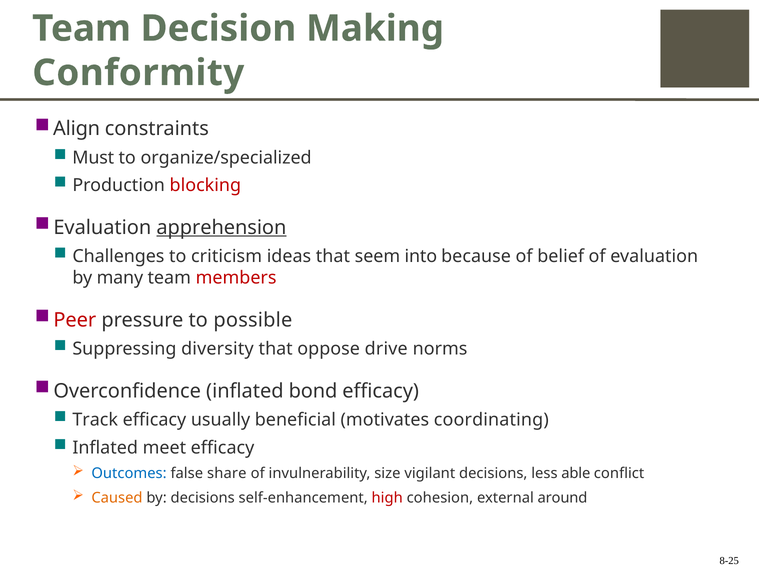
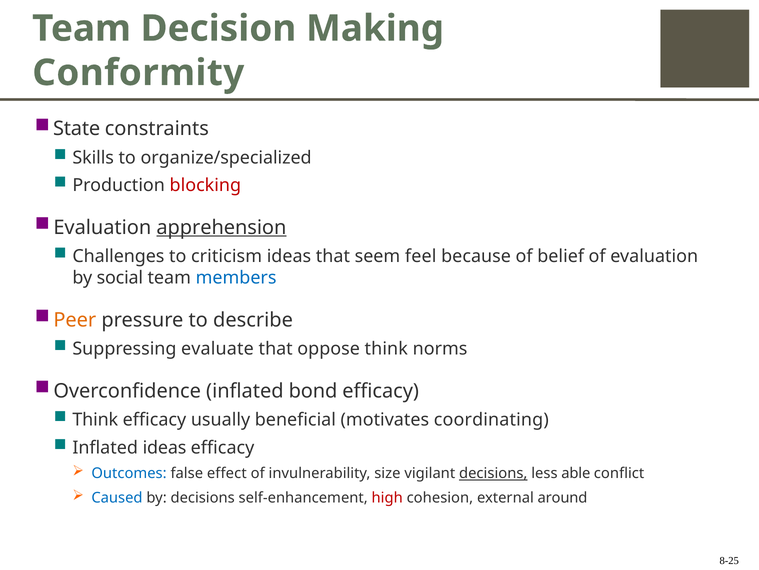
Align: Align -> State (77, 128)
Must: Must -> Skills (93, 157)
into: into -> feel (421, 256)
many: many -> social (120, 278)
members colour: red -> blue (236, 278)
Peer colour: red -> orange (75, 320)
possible: possible -> describe (253, 320)
diversity: diversity -> evaluate (217, 349)
oppose drive: drive -> think (386, 349)
Track: Track -> Think (95, 419)
Inflated meet: meet -> ideas (164, 447)
share: share -> effect (227, 473)
decisions underline: none -> present (493, 473)
Caused colour: orange -> blue (117, 497)
